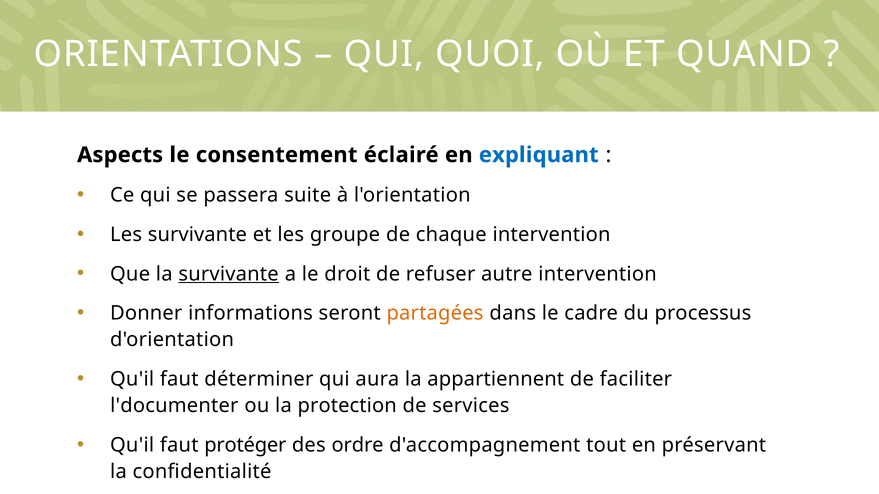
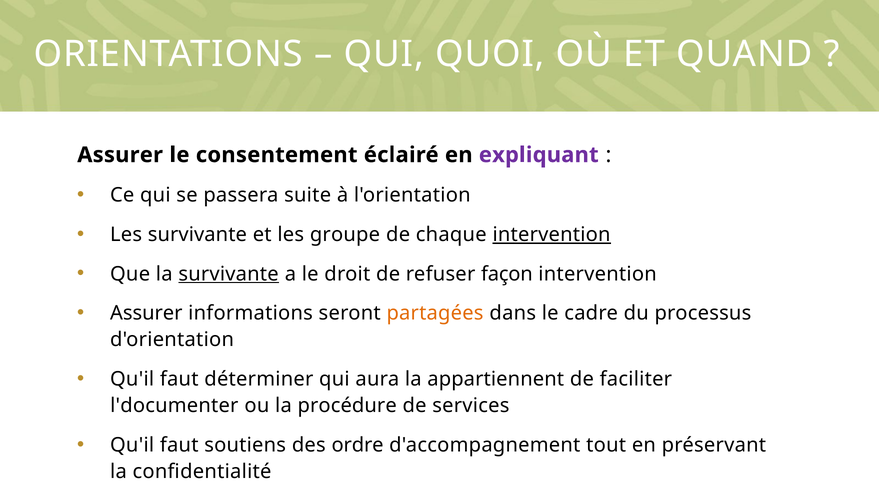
Aspects: Aspects -> Assurer (120, 155)
expliquant colour: blue -> purple (539, 155)
intervention underline: none -> present (552, 235)
autre: autre -> façon (507, 274)
Donner: Donner -> Assurer (146, 314)
protection: protection -> procédure (347, 406)
protéger: protéger -> soutiens (245, 446)
